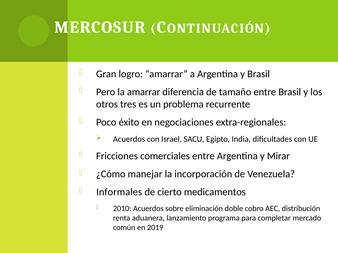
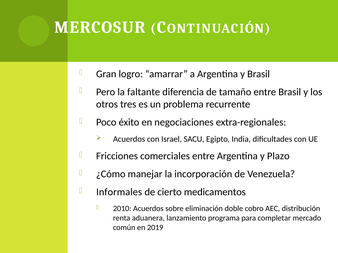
la amarrar: amarrar -> faltante (144, 92)
Mirar: Mirar -> Plazo (278, 156)
